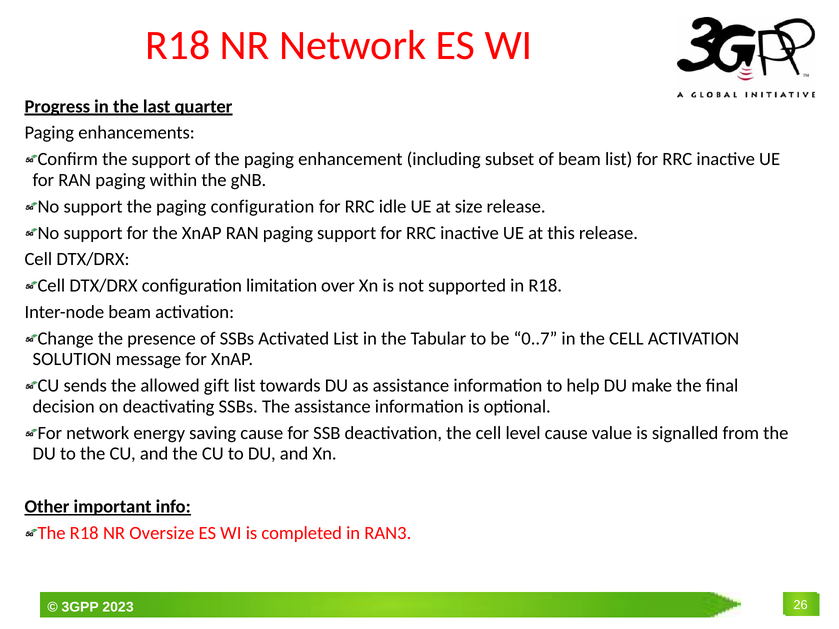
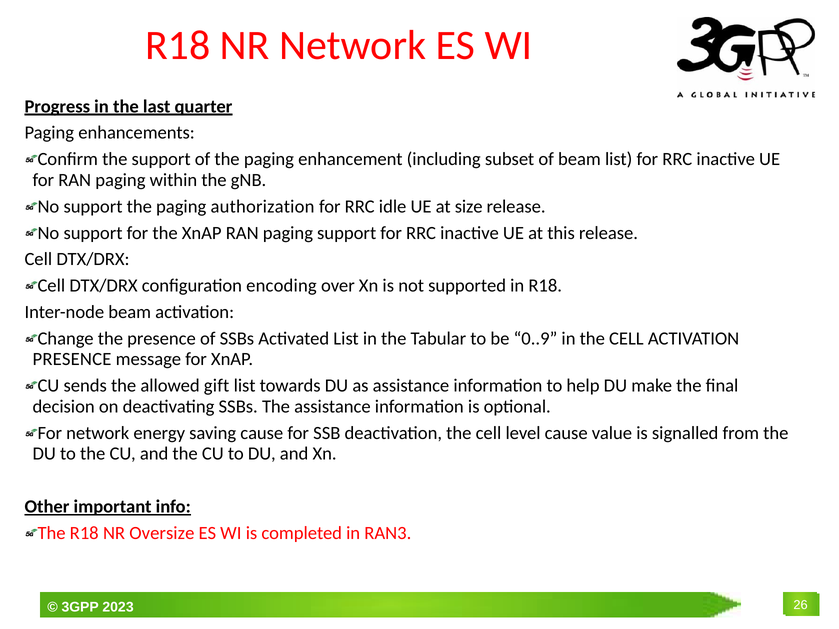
paging configuration: configuration -> authorization (263, 207)
limitation: limitation -> encoding (281, 286)
0..7: 0..7 -> 0..9 (535, 339)
SOLUTION: SOLUTION -> PRESENCE (72, 359)
